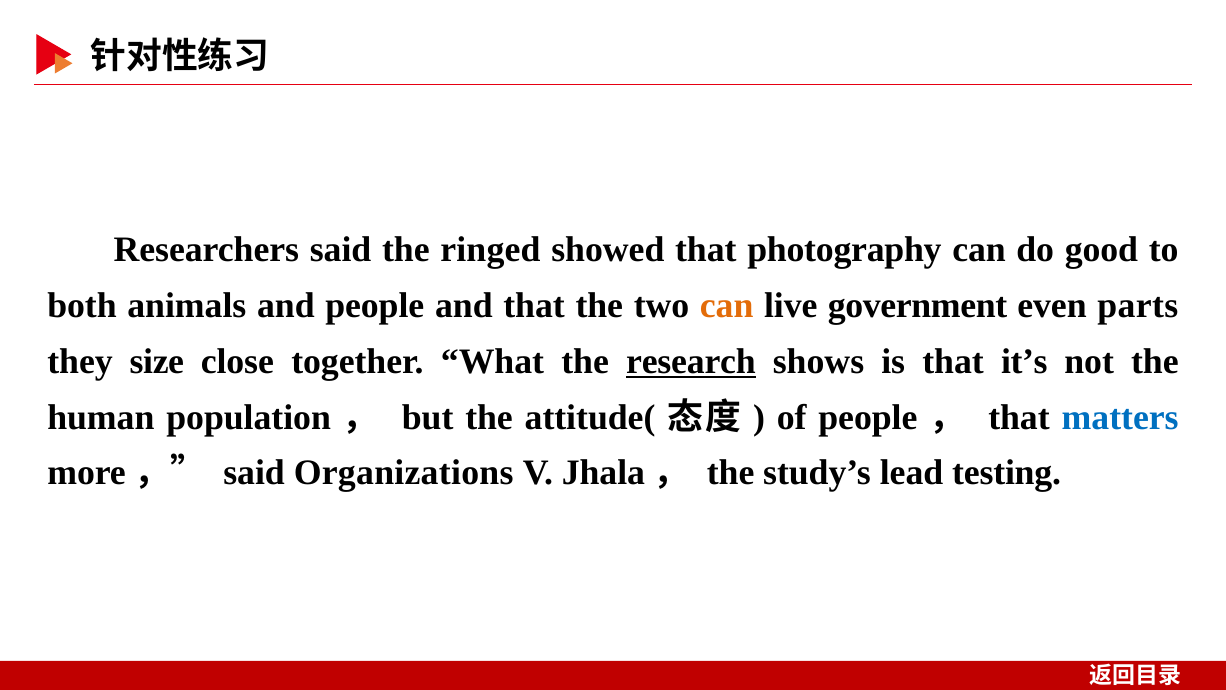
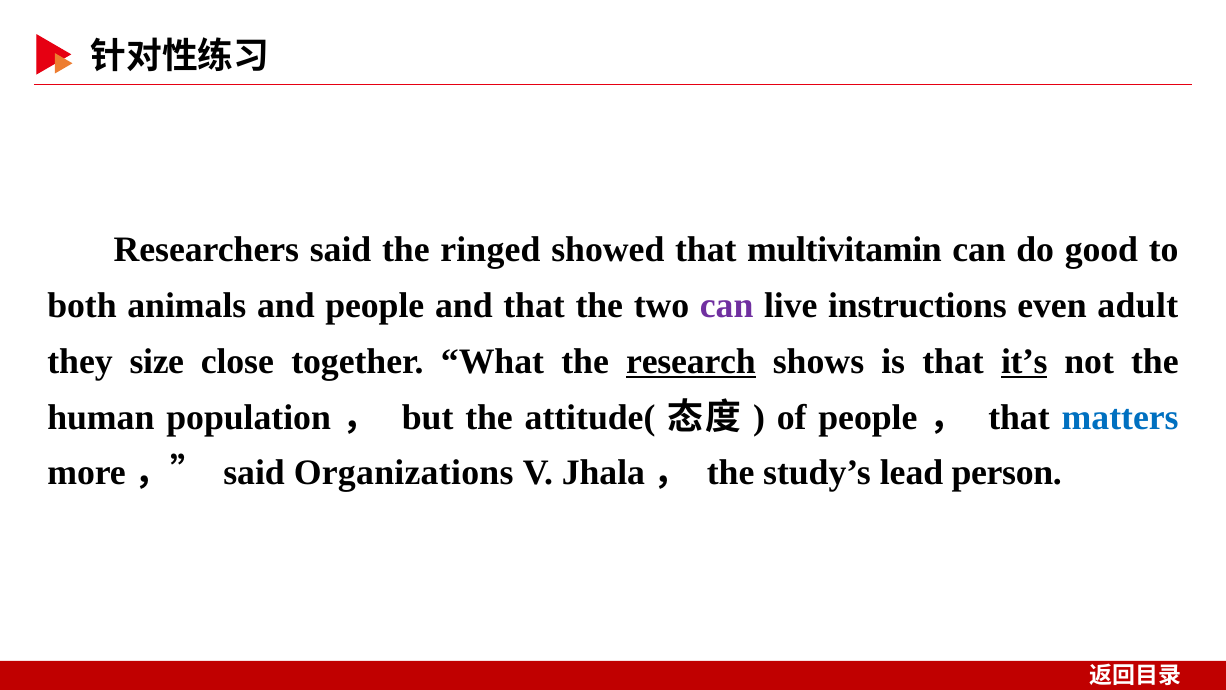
photography: photography -> multivitamin (845, 250)
can colour: orange -> purple (727, 305)
government: government -> instructions (917, 305)
parts: parts -> adult (1138, 305)
it’s underline: none -> present (1024, 361)
testing: testing -> person (1007, 473)
